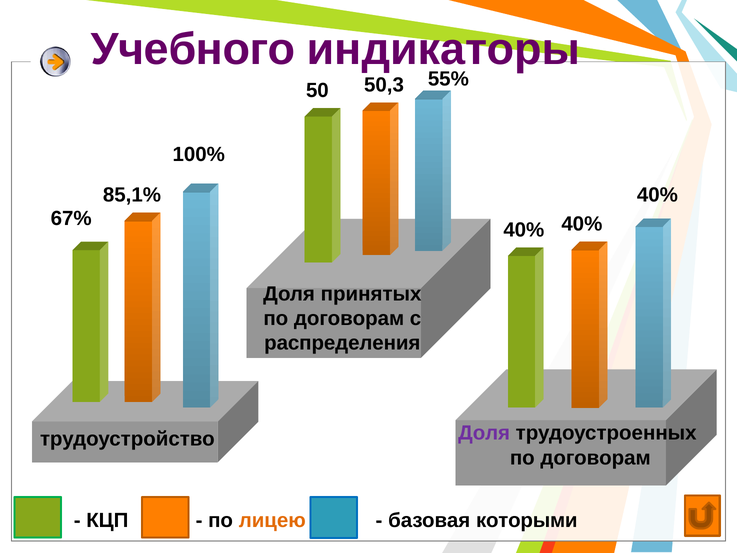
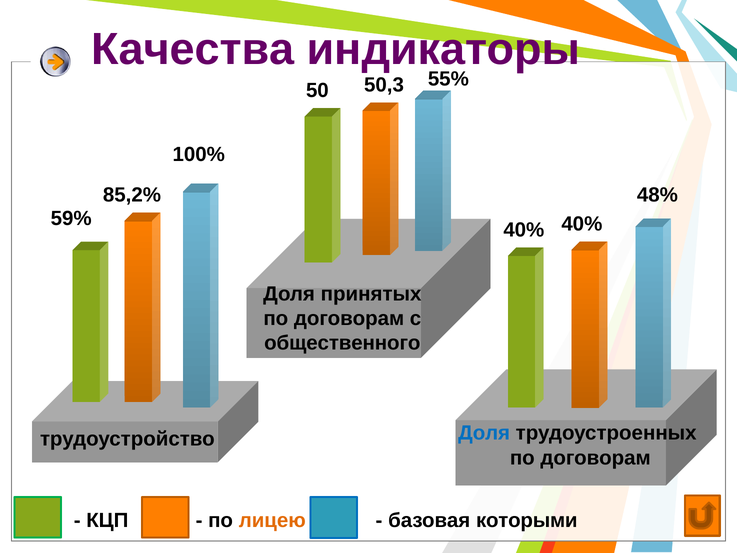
Учебного: Учебного -> Качества (193, 49)
85,1%: 85,1% -> 85,2% (132, 195)
40%: 40% -> 48% (657, 195)
67%: 67% -> 59% (71, 218)
распределения: распределения -> общественного (342, 343)
Доля colour: purple -> blue (484, 433)
